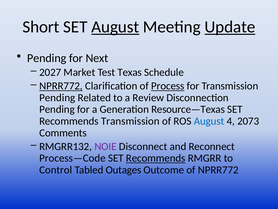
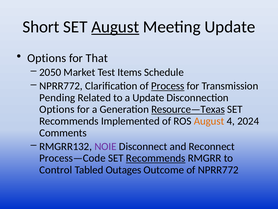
Update underline: present -> none (230, 27)
Pending: Pending -> Options (47, 58)
Next: Next -> That (97, 58)
2027: 2027 -> 2050 (50, 72)
Texas: Texas -> Items (130, 72)
NPRR772 underline: present -> none (61, 86)
a Review: Review -> Update (148, 97)
Pending: Pending -> Options (57, 109)
Resource—Texas underline: none -> present (188, 109)
Recommends Transmission: Transmission -> Implemented (130, 121)
August colour: blue -> orange (209, 121)
2073: 2073 -> 2024 (248, 121)
